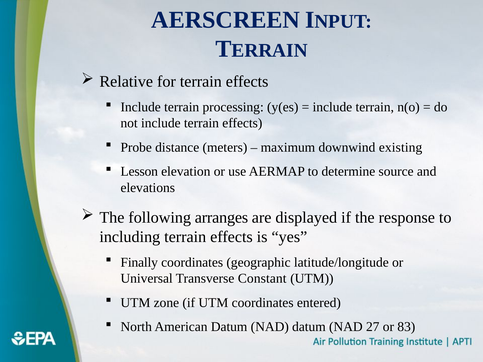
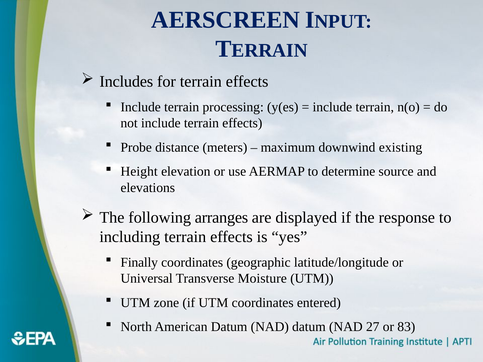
Relative: Relative -> Includes (126, 82)
Lesson: Lesson -> Height (139, 172)
Constant: Constant -> Moisture (262, 279)
